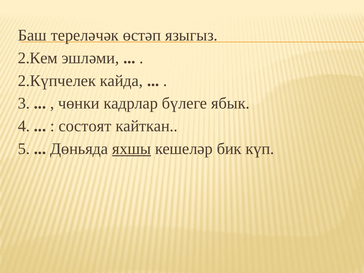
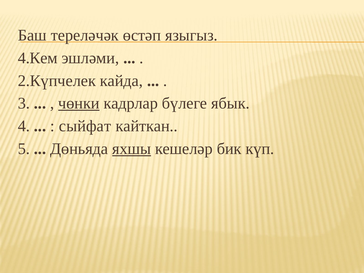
2.Кем: 2.Кем -> 4.Кем (38, 58)
чөнки underline: none -> present (79, 103)
состоят: состоят -> сыйфат (85, 126)
